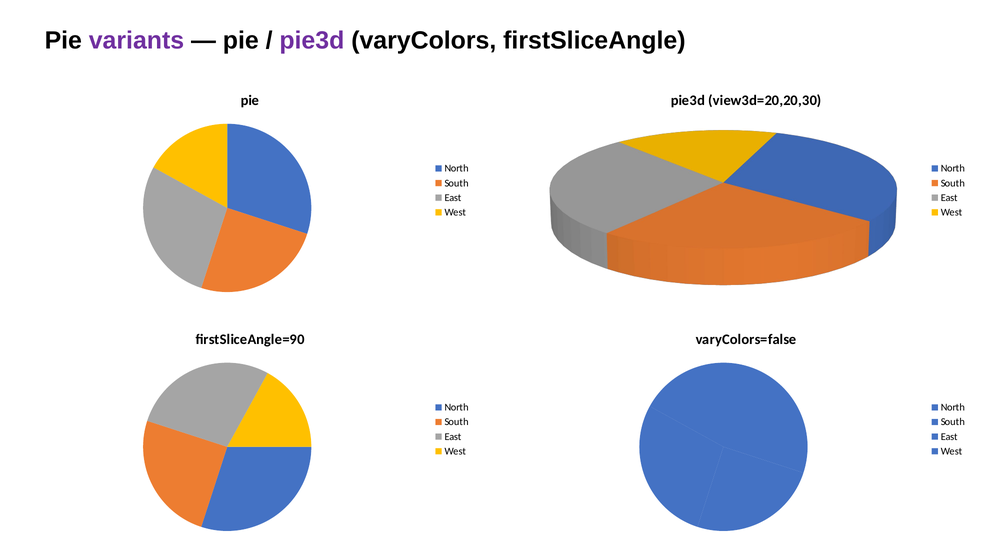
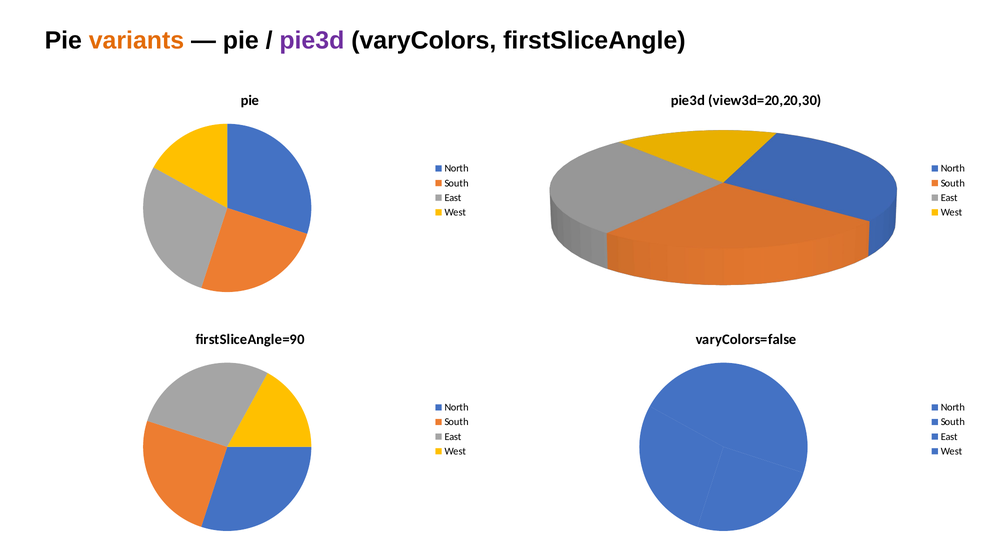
variants colour: purple -> orange (136, 40)
